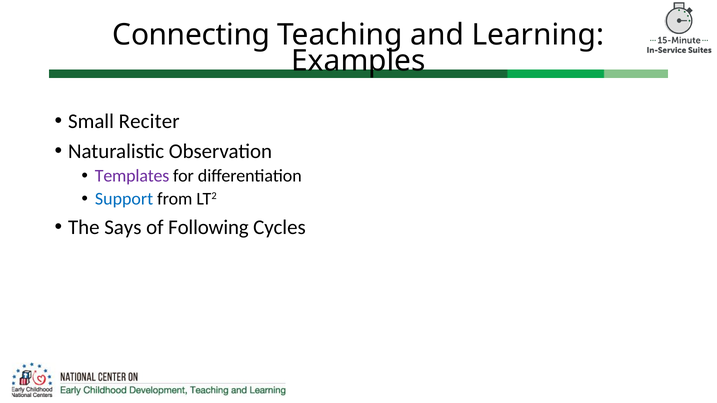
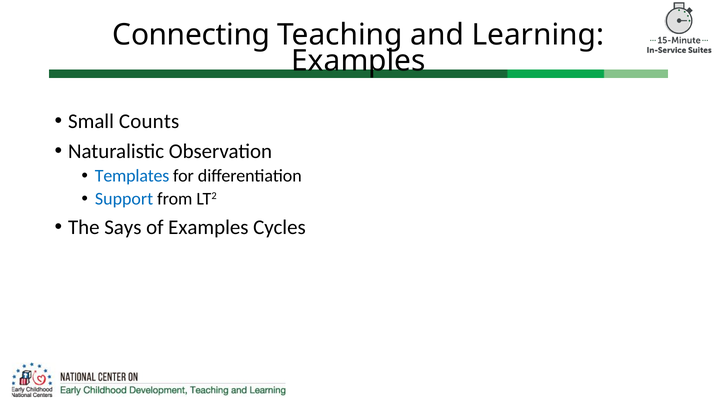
Reciter: Reciter -> Counts (149, 121)
Templates colour: purple -> blue (132, 176)
of Following: Following -> Examples (208, 228)
